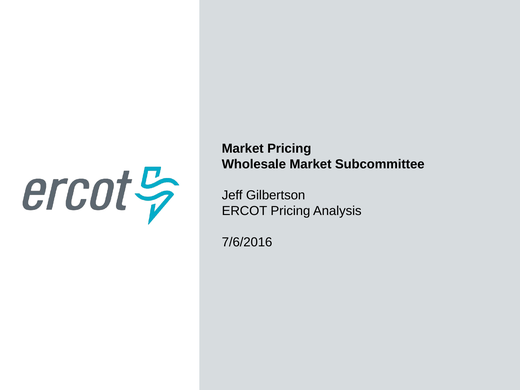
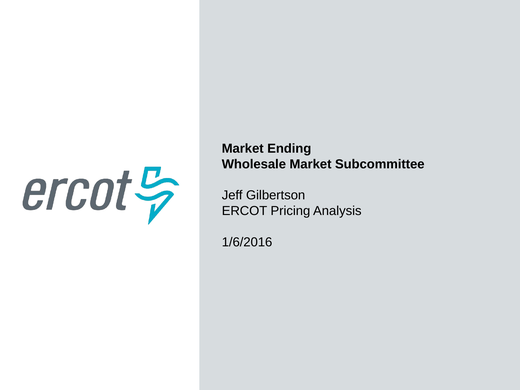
Market Pricing: Pricing -> Ending (289, 148)
7/6/2016: 7/6/2016 -> 1/6/2016 (247, 242)
